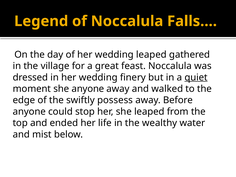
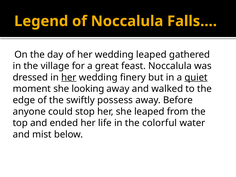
her underline: none -> present (69, 77)
she anyone: anyone -> looking (88, 89)
wealthy: wealthy -> colorful (160, 123)
